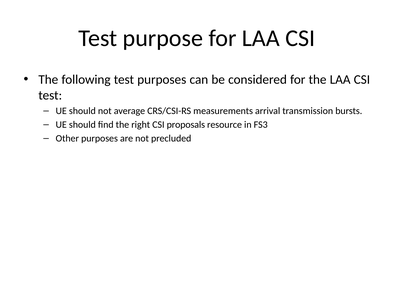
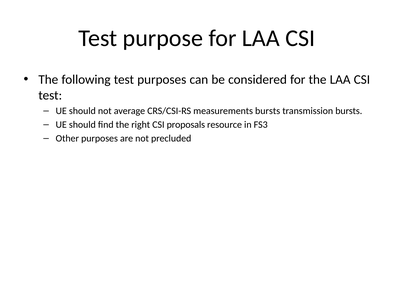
measurements arrival: arrival -> bursts (268, 111)
